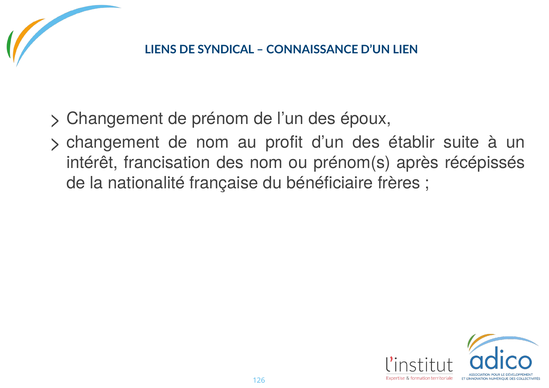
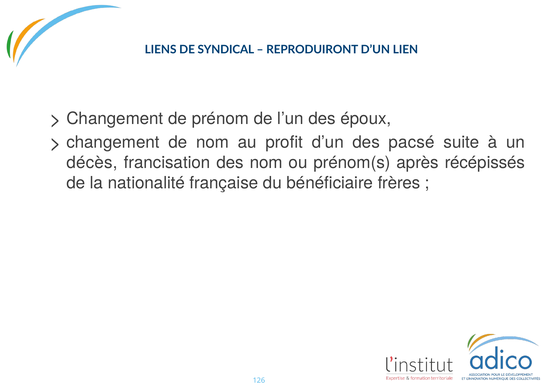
CONNAISSANCE: CONNAISSANCE -> REPRODUIRONT (312, 50)
établir: établir -> pacsé (412, 142)
intérêt: intérêt -> décès (92, 163)
